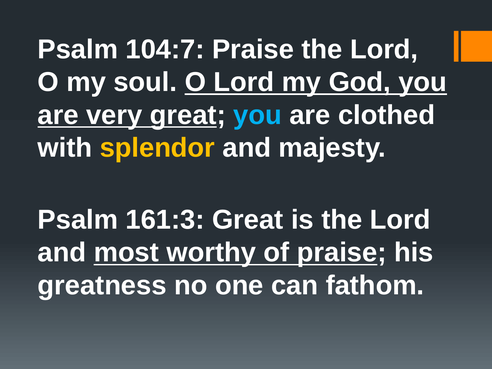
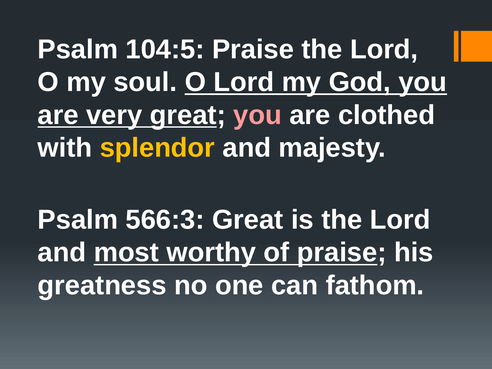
104:7: 104:7 -> 104:5 (165, 49)
you colour: light blue -> pink (258, 115)
161:3: 161:3 -> 566:3 (165, 220)
